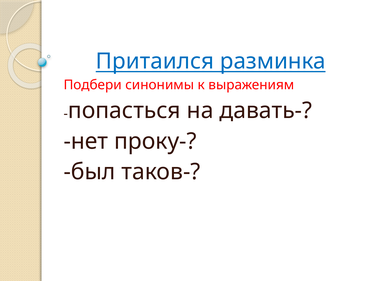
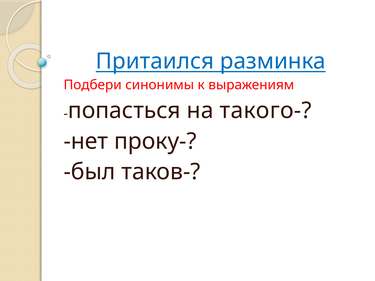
давать-: давать- -> такого- (266, 111)
